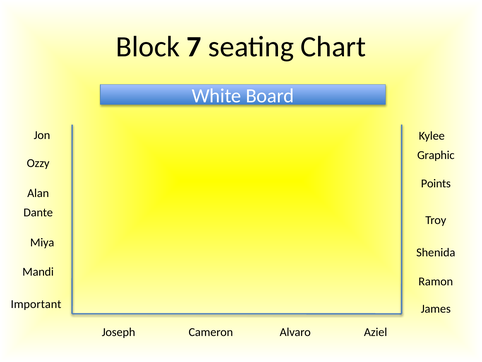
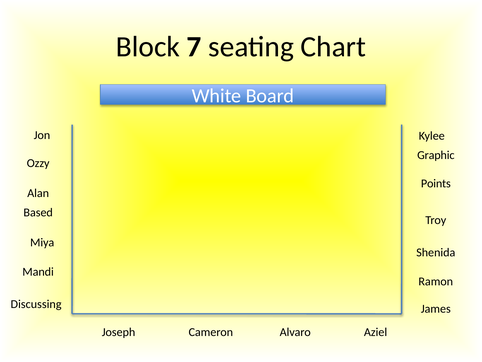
Dante: Dante -> Based (38, 212)
Important: Important -> Discussing (36, 304)
